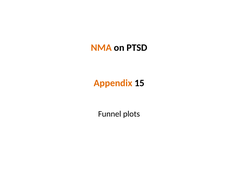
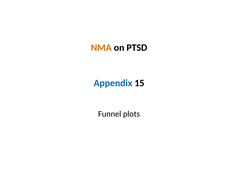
Appendix colour: orange -> blue (113, 83)
